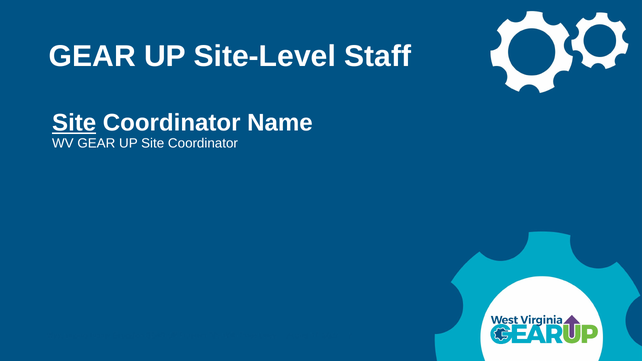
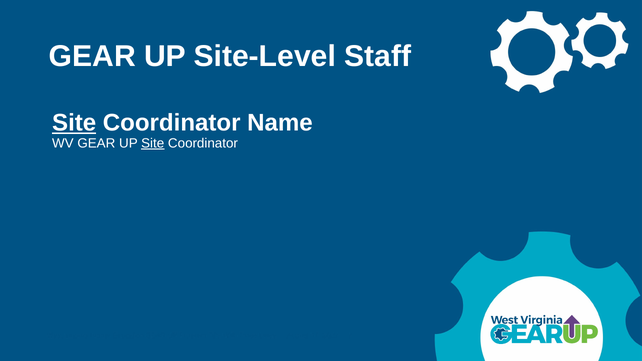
Site underline: none -> present (153, 143)
